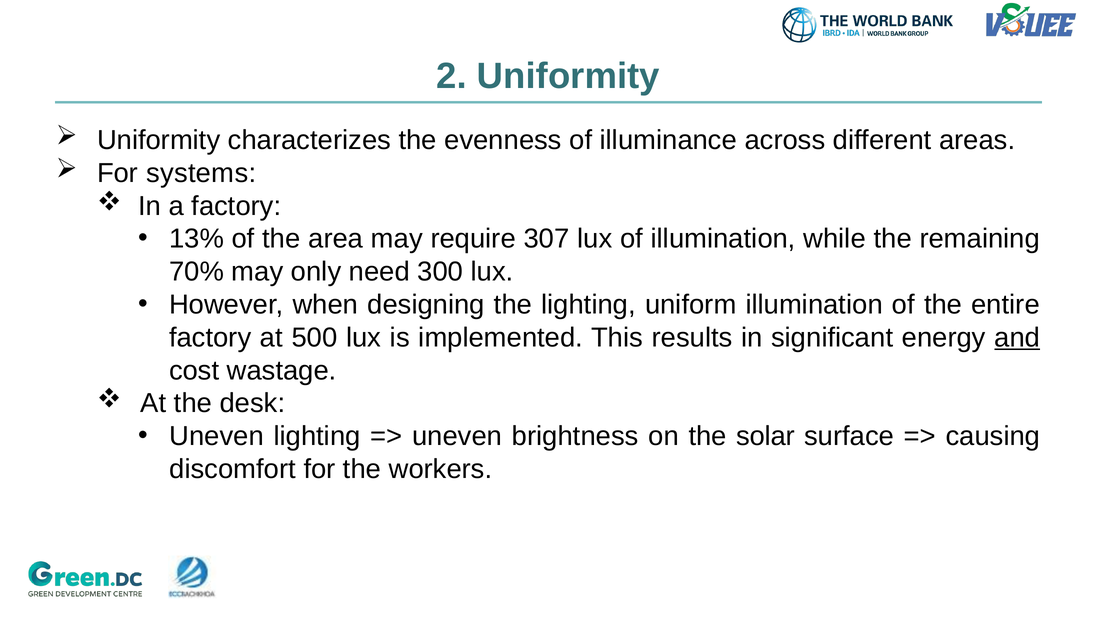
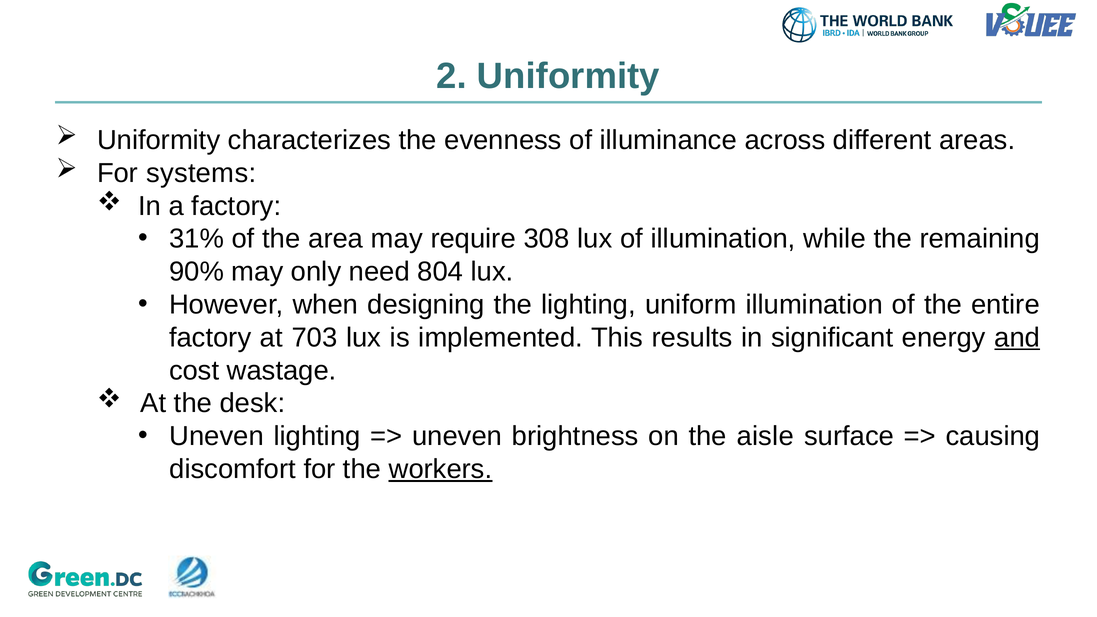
13%: 13% -> 31% (196, 239)
307: 307 -> 308 (547, 239)
70%: 70% -> 90% (196, 272)
300: 300 -> 804 (440, 272)
500: 500 -> 703 (314, 338)
solar: solar -> aisle (765, 436)
workers underline: none -> present (441, 469)
